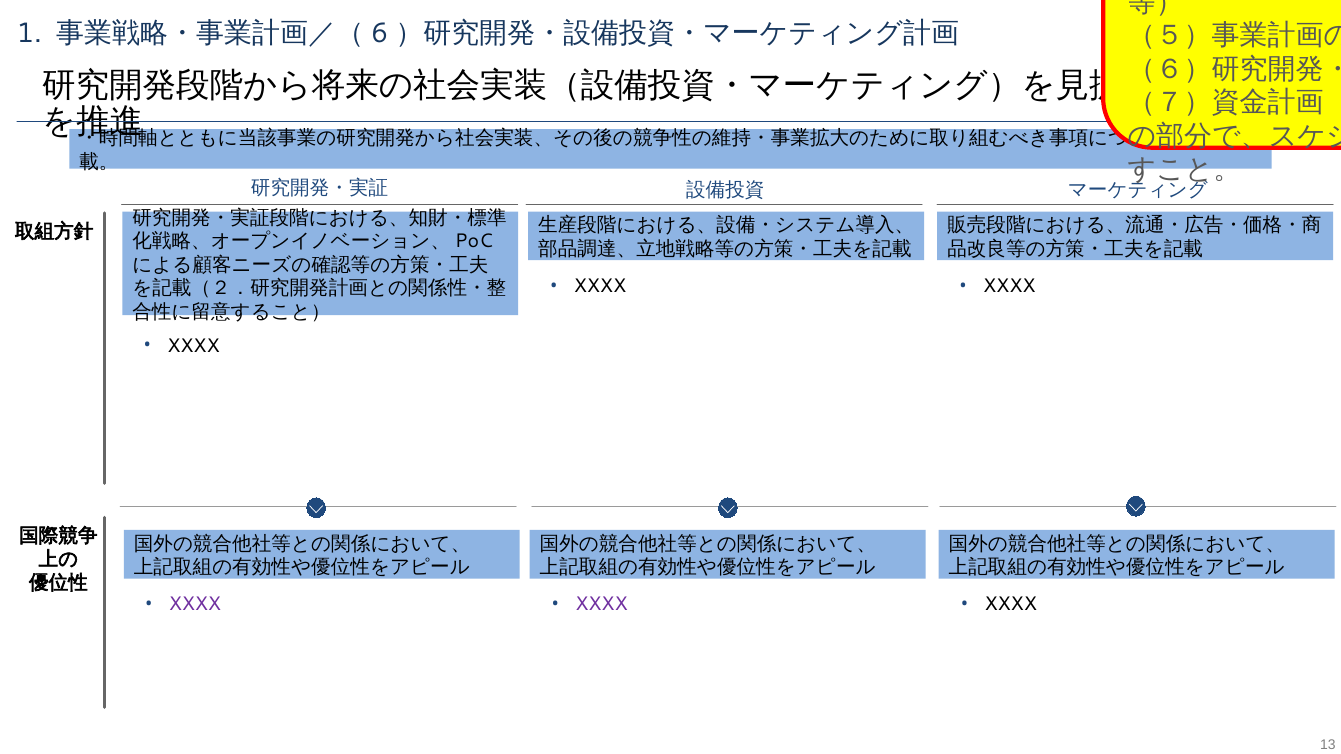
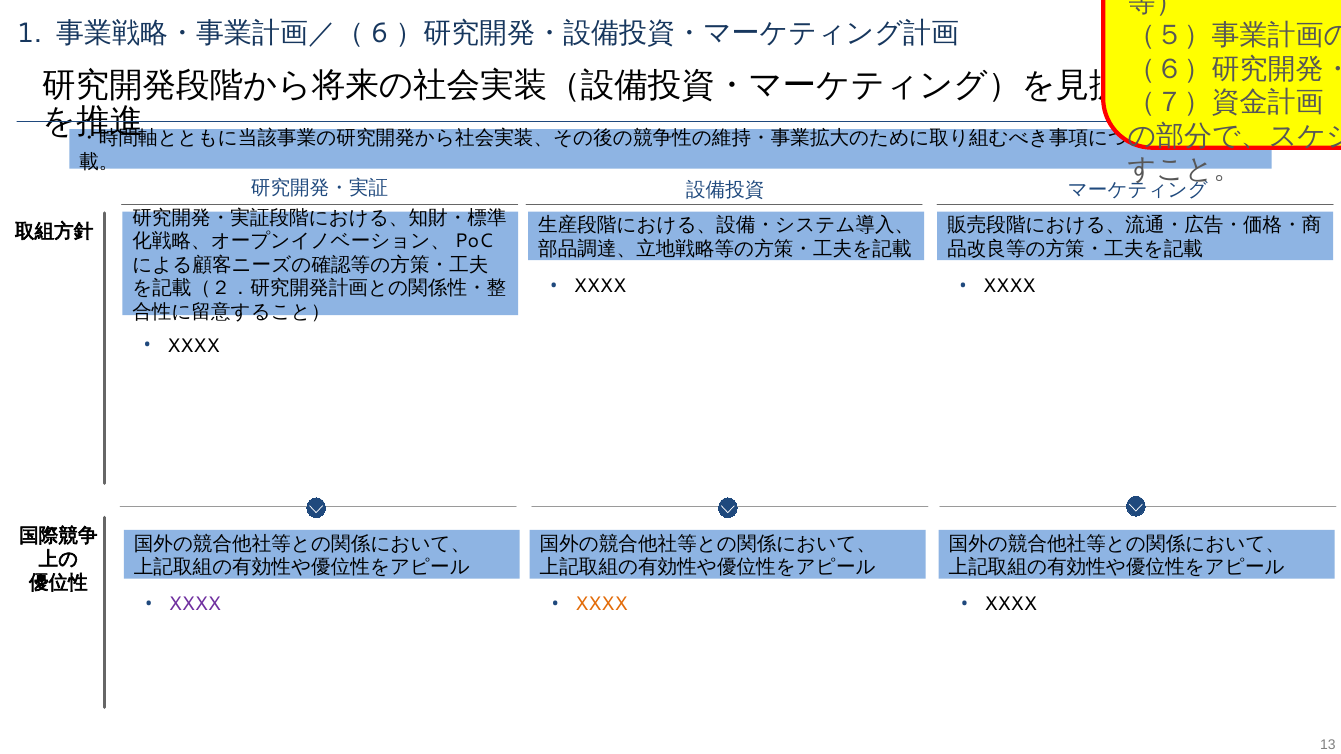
XXXX colour: purple -> orange (601, 605)
